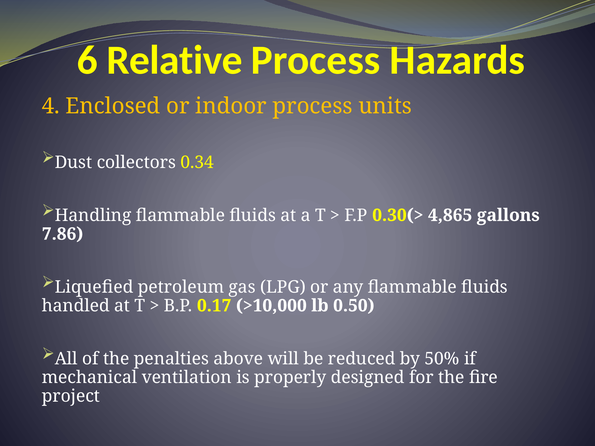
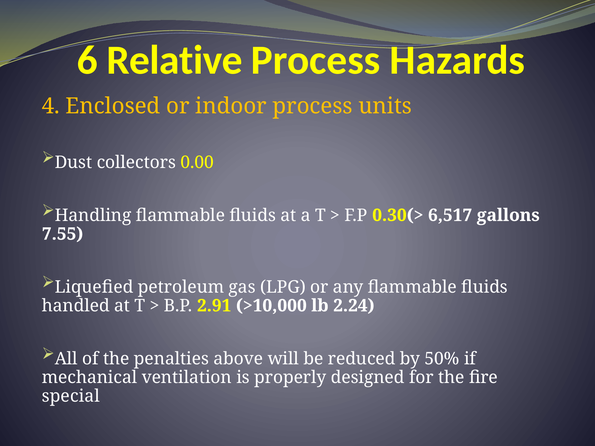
0.34: 0.34 -> 0.00 (197, 162)
4,865: 4,865 -> 6,517 (450, 215)
7.86: 7.86 -> 7.55 (63, 234)
0.17: 0.17 -> 2.91 (214, 306)
0.50: 0.50 -> 2.24 (354, 306)
project: project -> special (71, 396)
